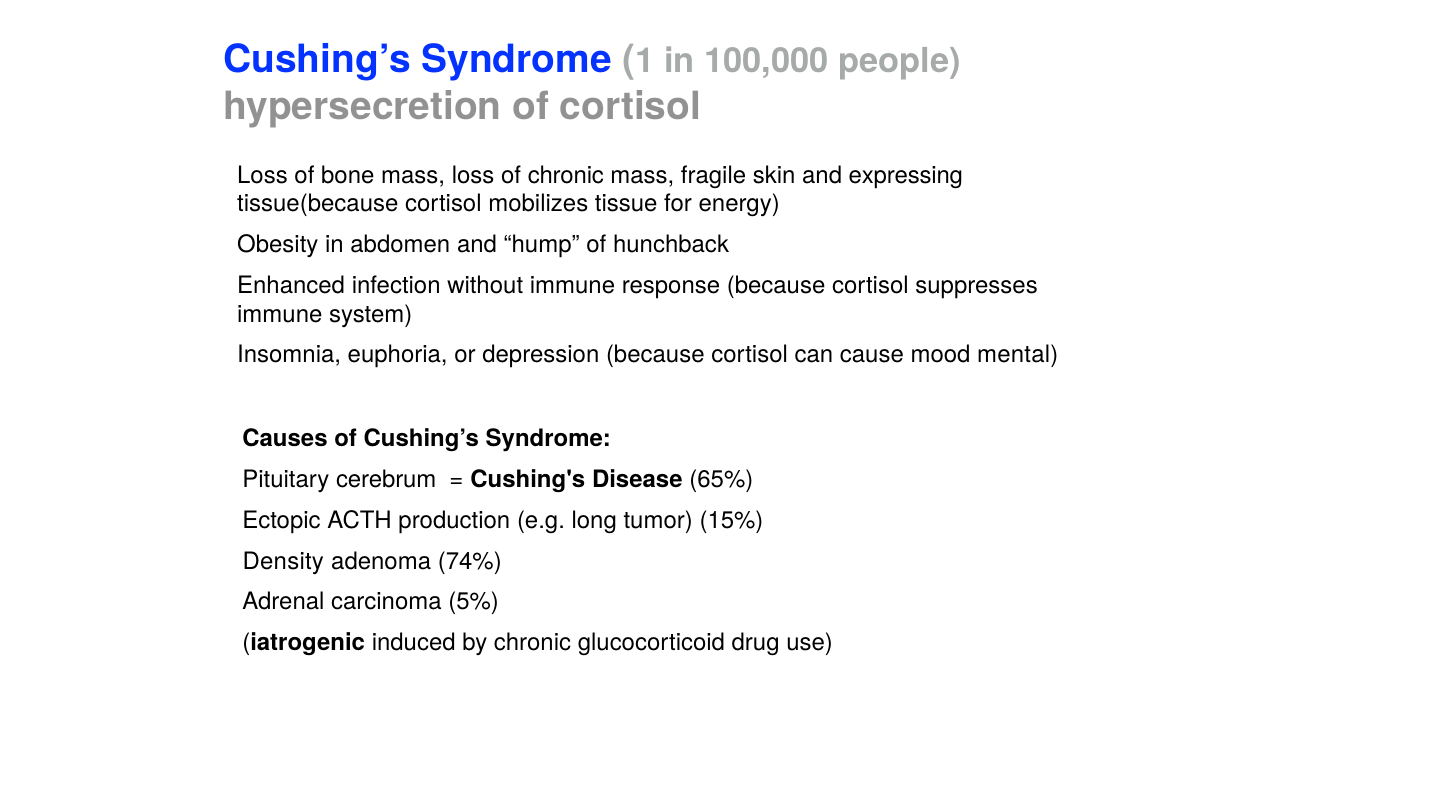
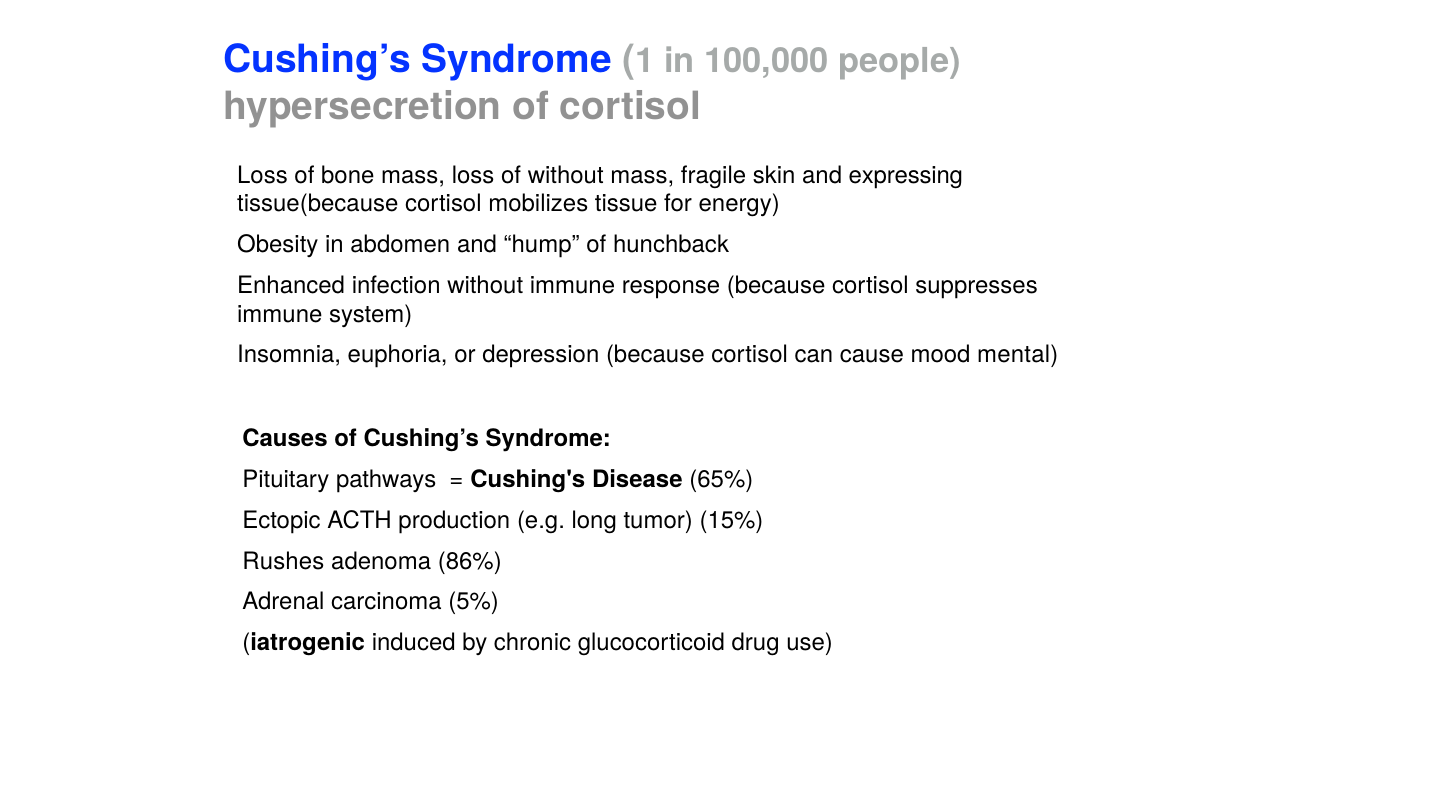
of chronic: chronic -> without (566, 175)
cerebrum: cerebrum -> pathways (386, 480)
Density: Density -> Rushes (283, 561)
74%: 74% -> 86% (470, 561)
